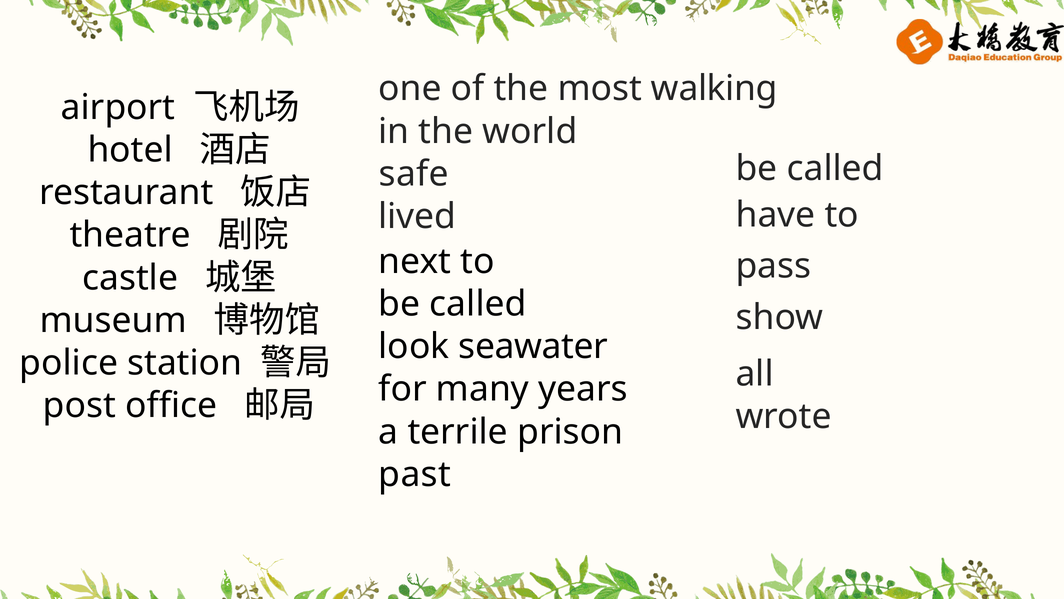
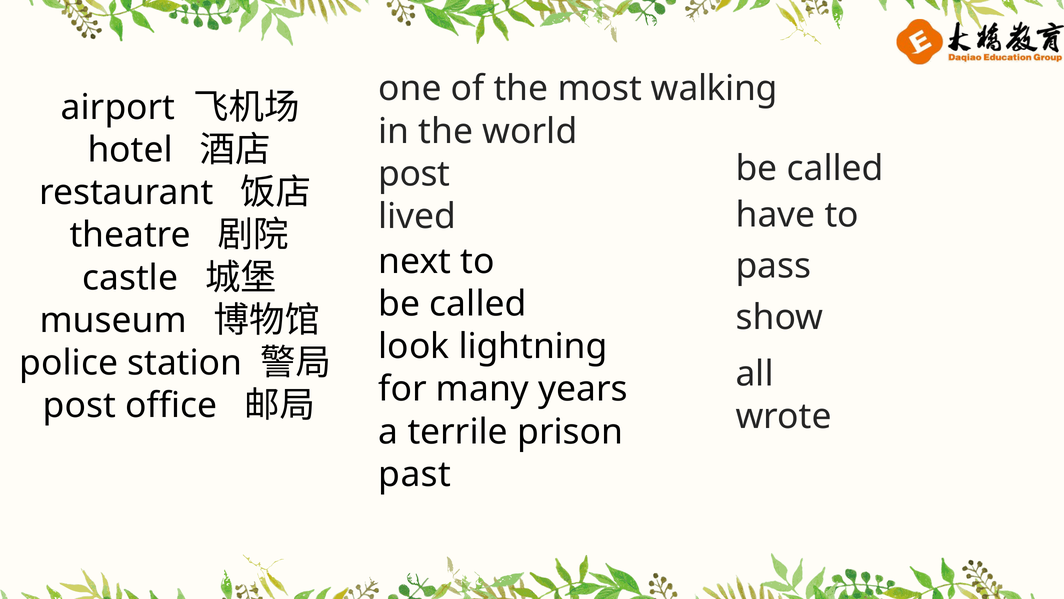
safe: safe -> post (414, 174)
seawater: seawater -> lightning (533, 346)
